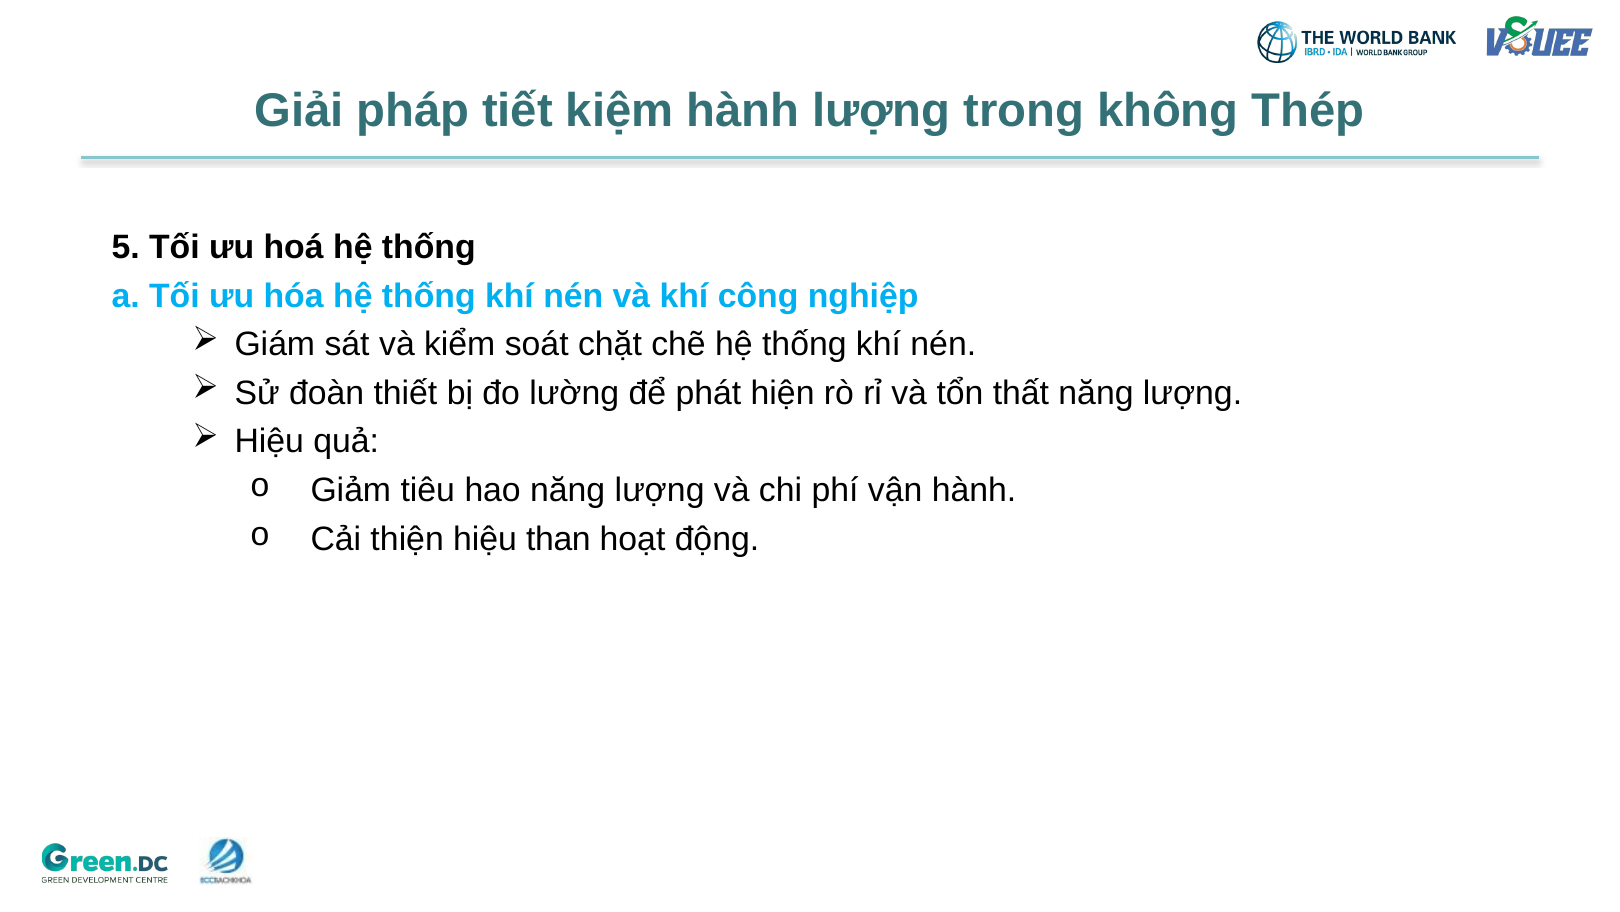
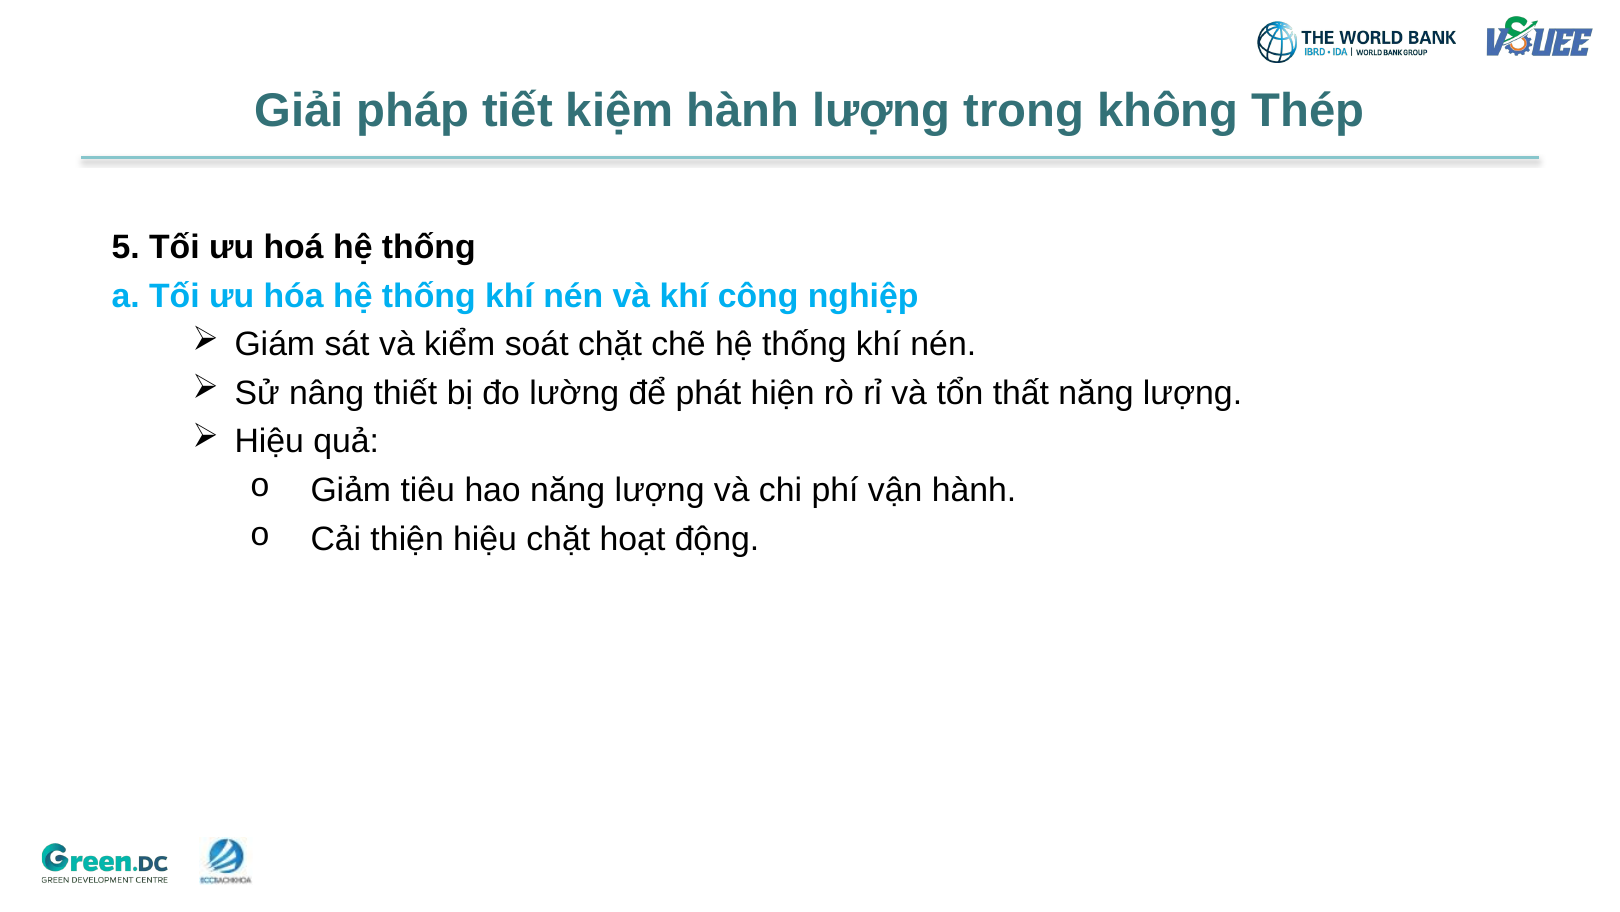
đoàn: đoàn -> nâng (327, 393)
hiệu than: than -> chặt (558, 539)
